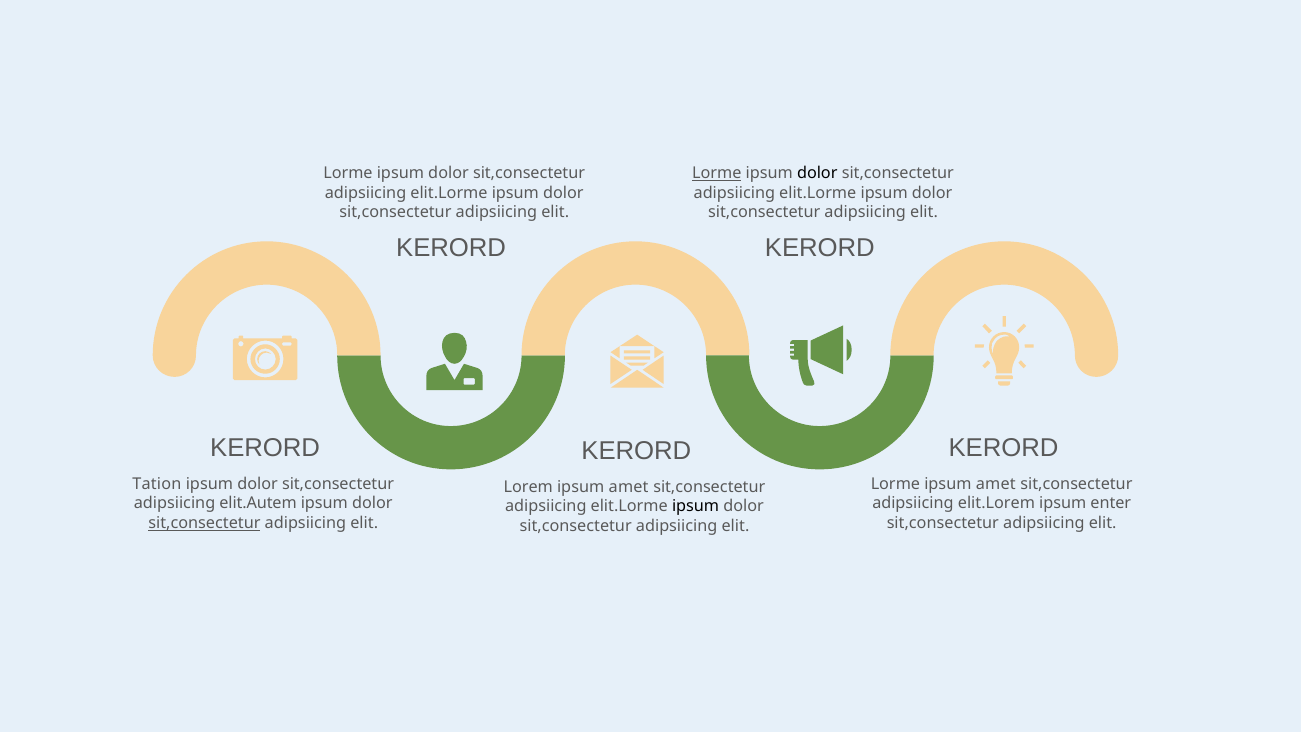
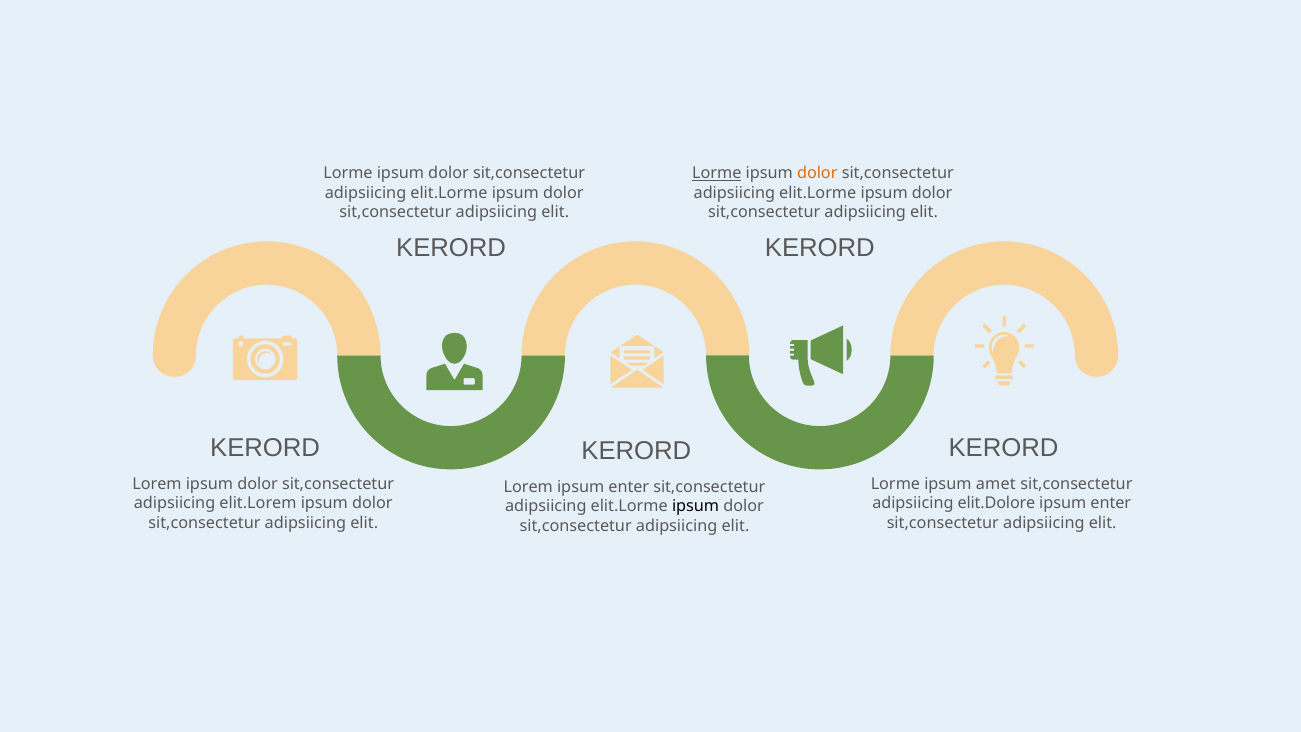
dolor colour: black -> orange (817, 173)
Tation: Tation -> Lorem (157, 484)
amet: amet -> enter (629, 487)
elit.Autem: elit.Autem -> elit.Lorem (258, 503)
elit.Lorem: elit.Lorem -> elit.Dolore (997, 503)
sit,consectetur underline: present -> none (204, 523)
